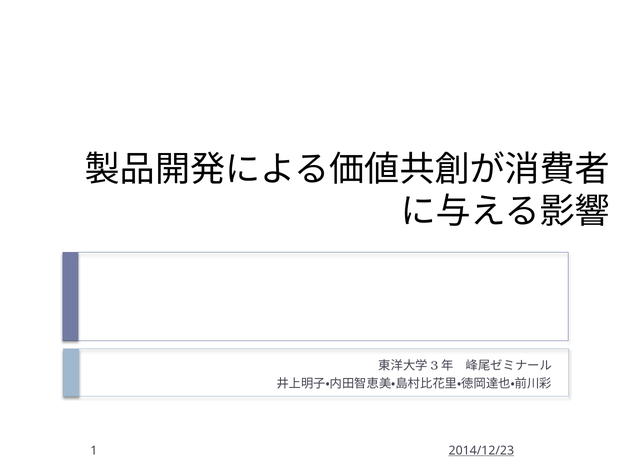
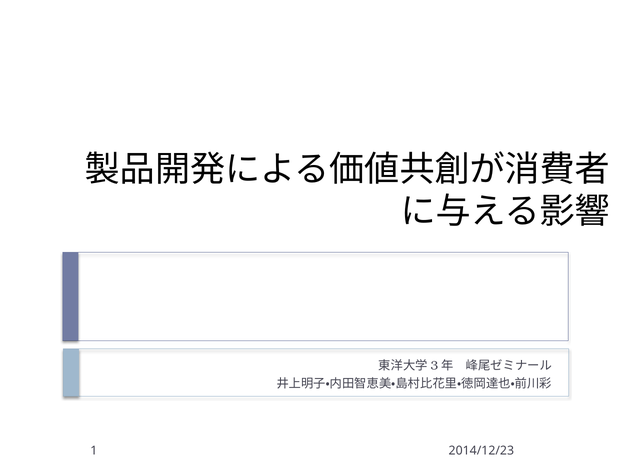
2014/12/23 underline: present -> none (481, 451)
